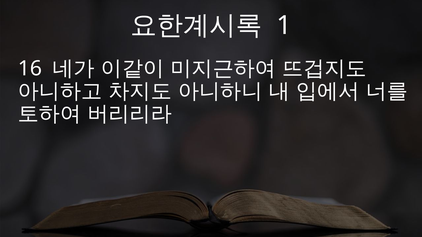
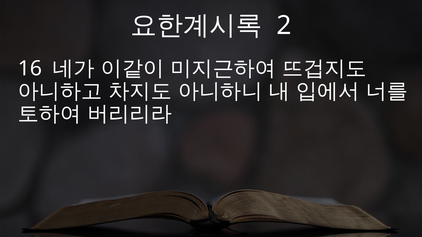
1: 1 -> 2 (284, 25)
